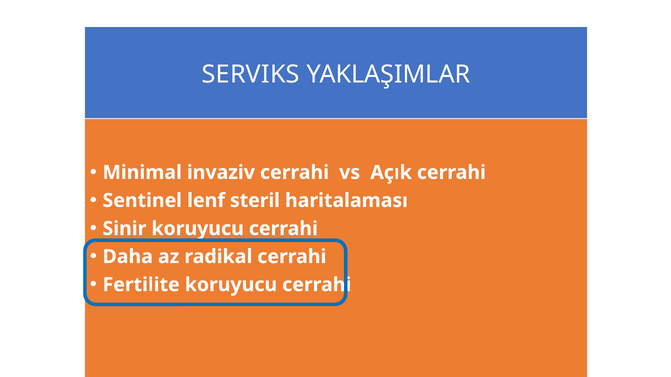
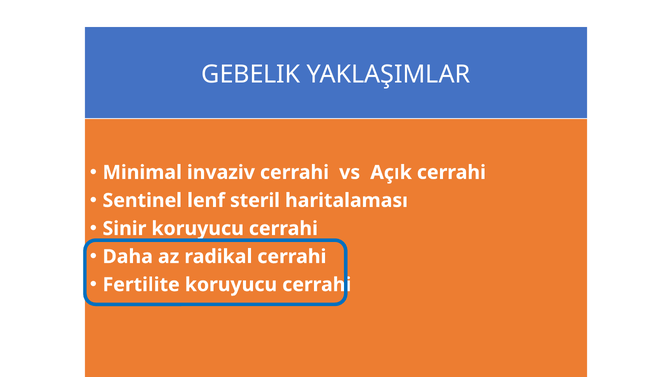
SERVIKS: SERVIKS -> GEBELIK (251, 74)
